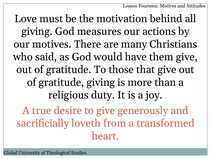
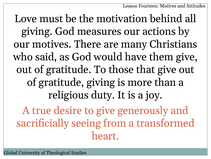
loveth: loveth -> seeing (86, 123)
